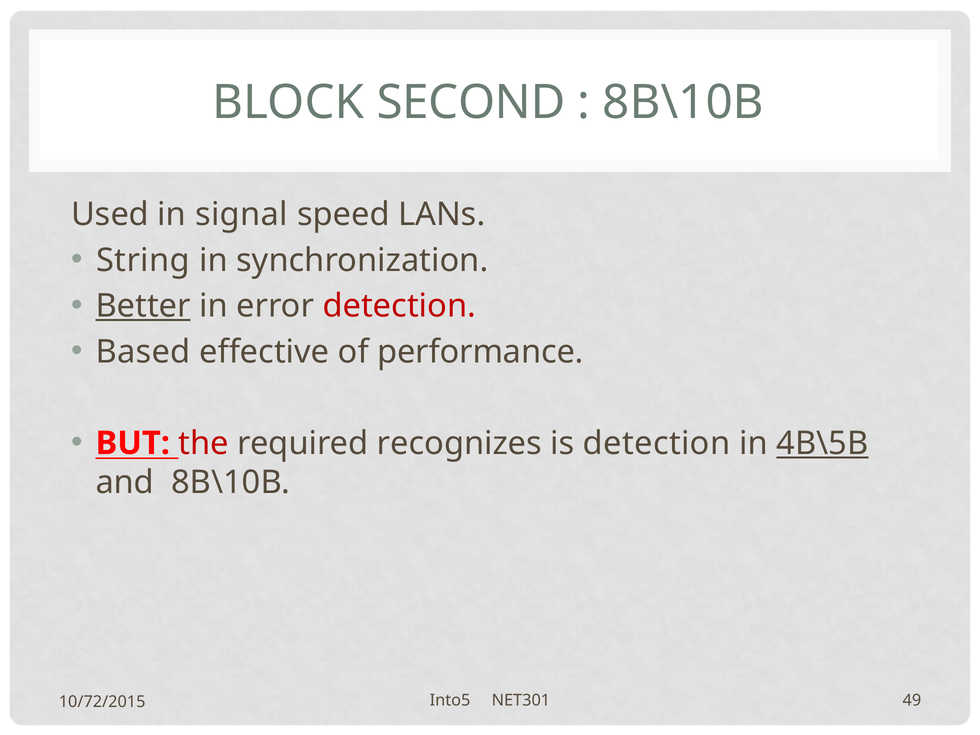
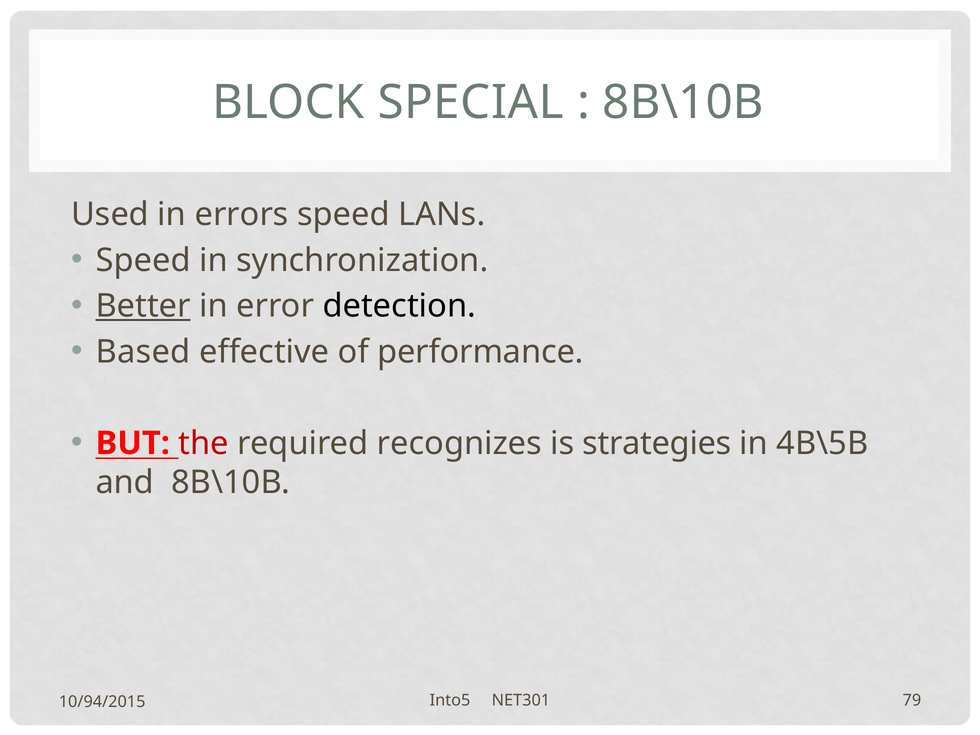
SECOND: SECOND -> SPECIAL (471, 103)
signal: signal -> errors (242, 215)
String: String -> Speed (143, 260)
detection colour: red -> black (399, 306)
is detection: detection -> strategies (657, 443)
4B\5B underline: present -> none (822, 443)
49: 49 -> 79 (912, 701)
10/72/2015: 10/72/2015 -> 10/94/2015 (102, 702)
